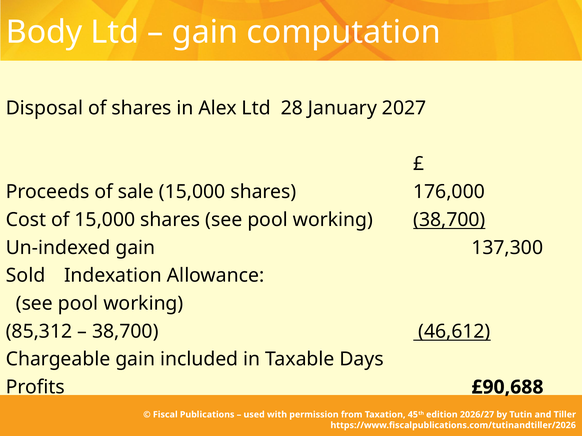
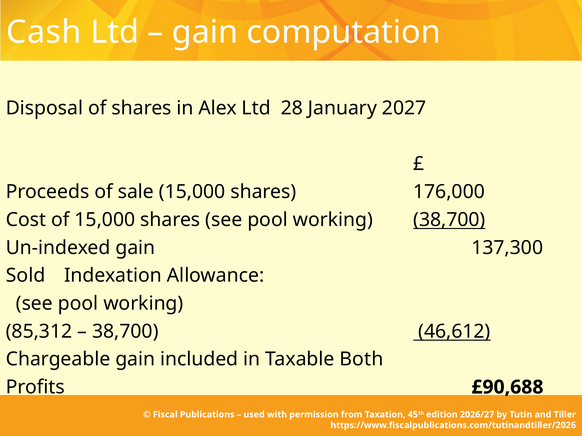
Body: Body -> Cash (44, 32)
Days: Days -> Both (361, 360)
